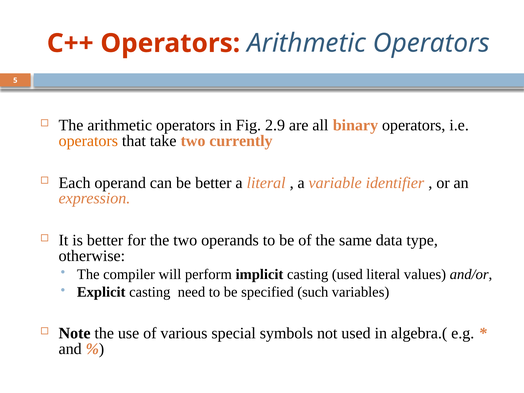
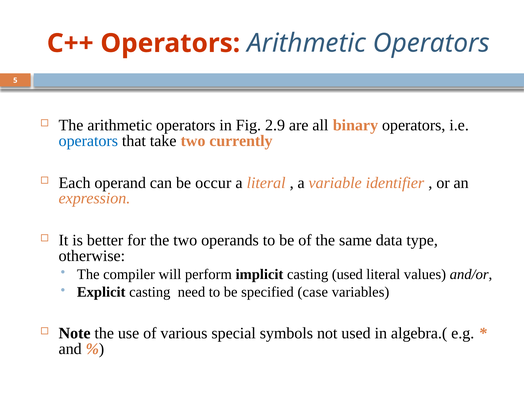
operators colour: orange -> blue (88, 141)
be better: better -> occur (213, 183)
such: such -> case (313, 292)
